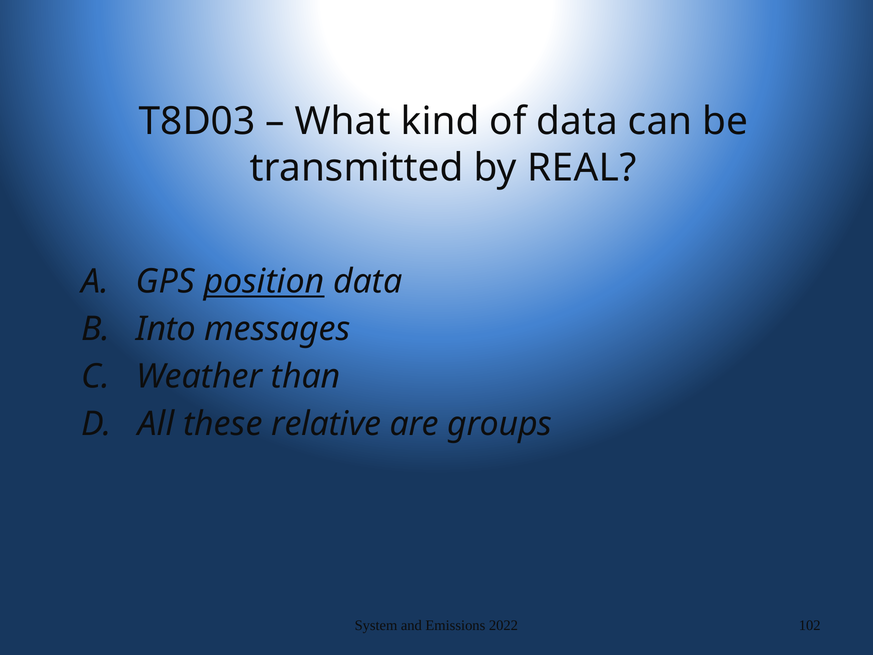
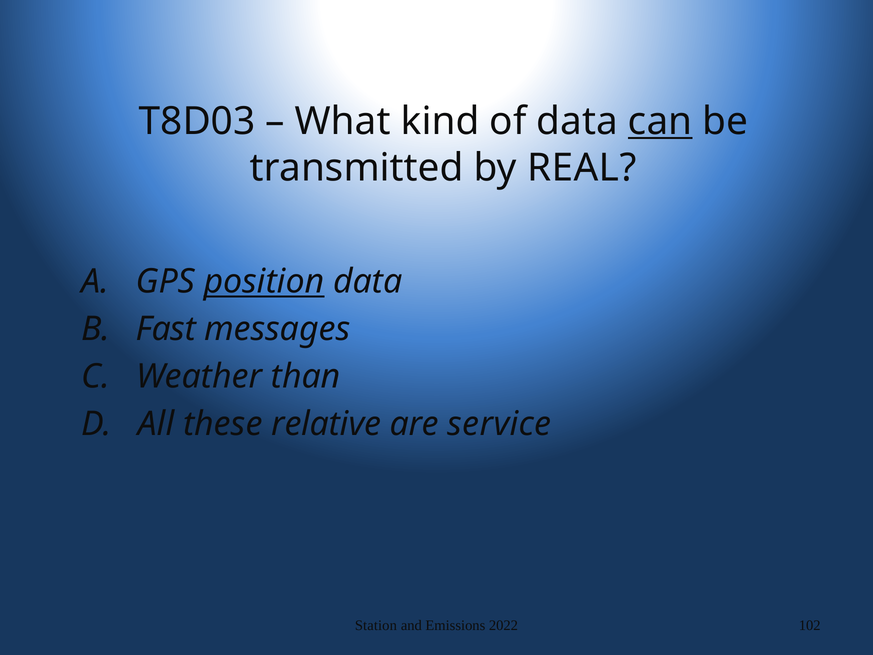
can underline: none -> present (660, 121)
Into: Into -> Fast (166, 329)
groups: groups -> service (499, 424)
System: System -> Station (376, 625)
